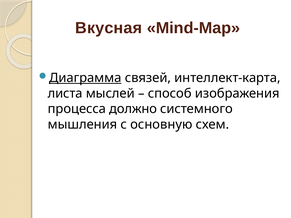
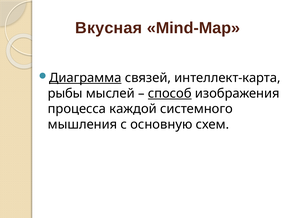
листа: листа -> рыбы (65, 94)
способ underline: none -> present (170, 94)
должно: должно -> каждой (133, 109)
